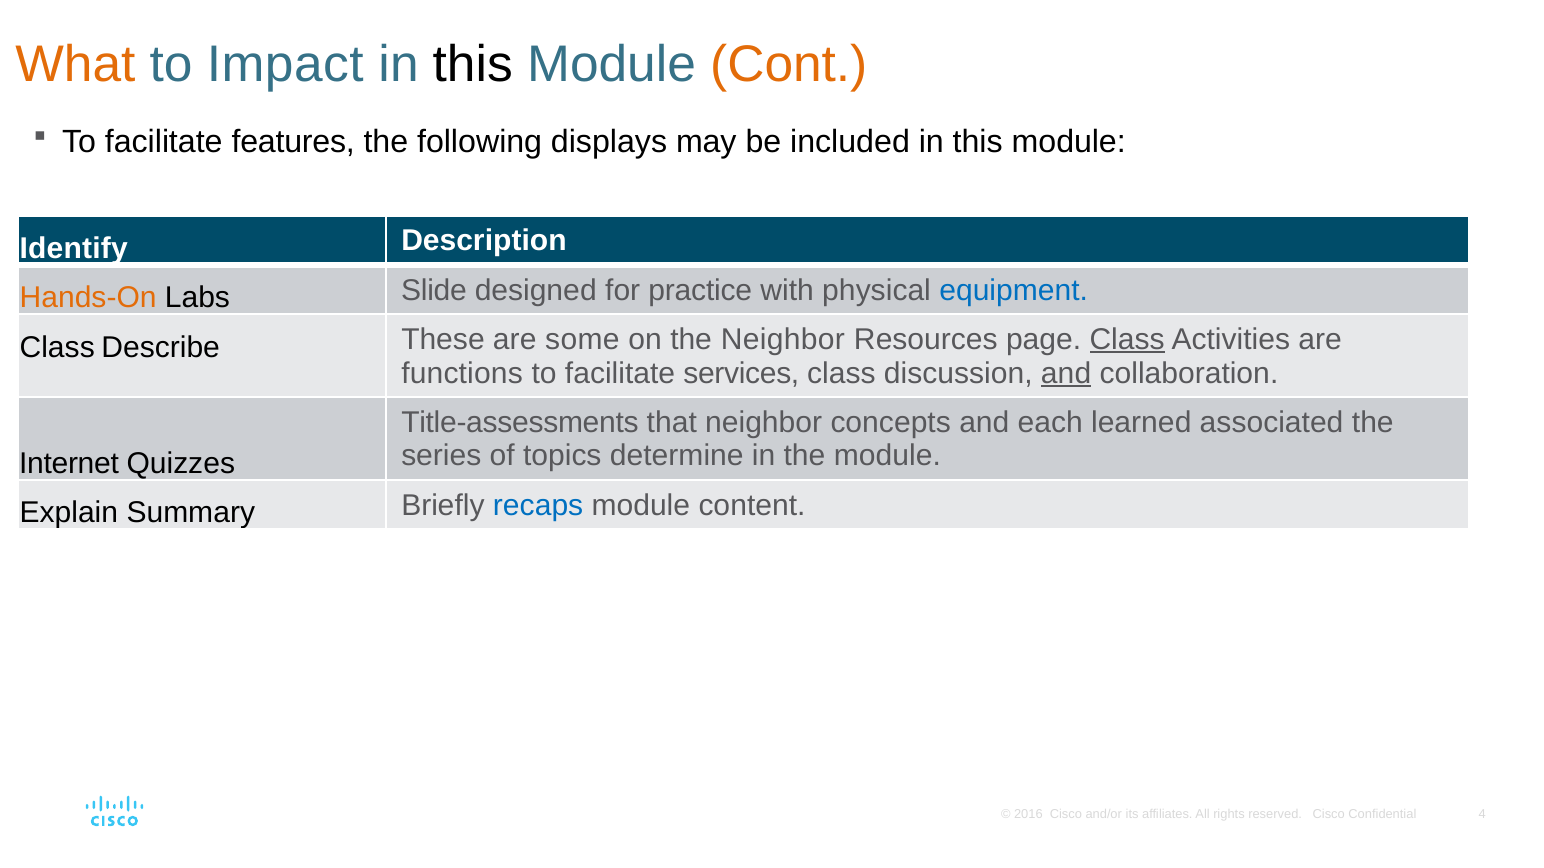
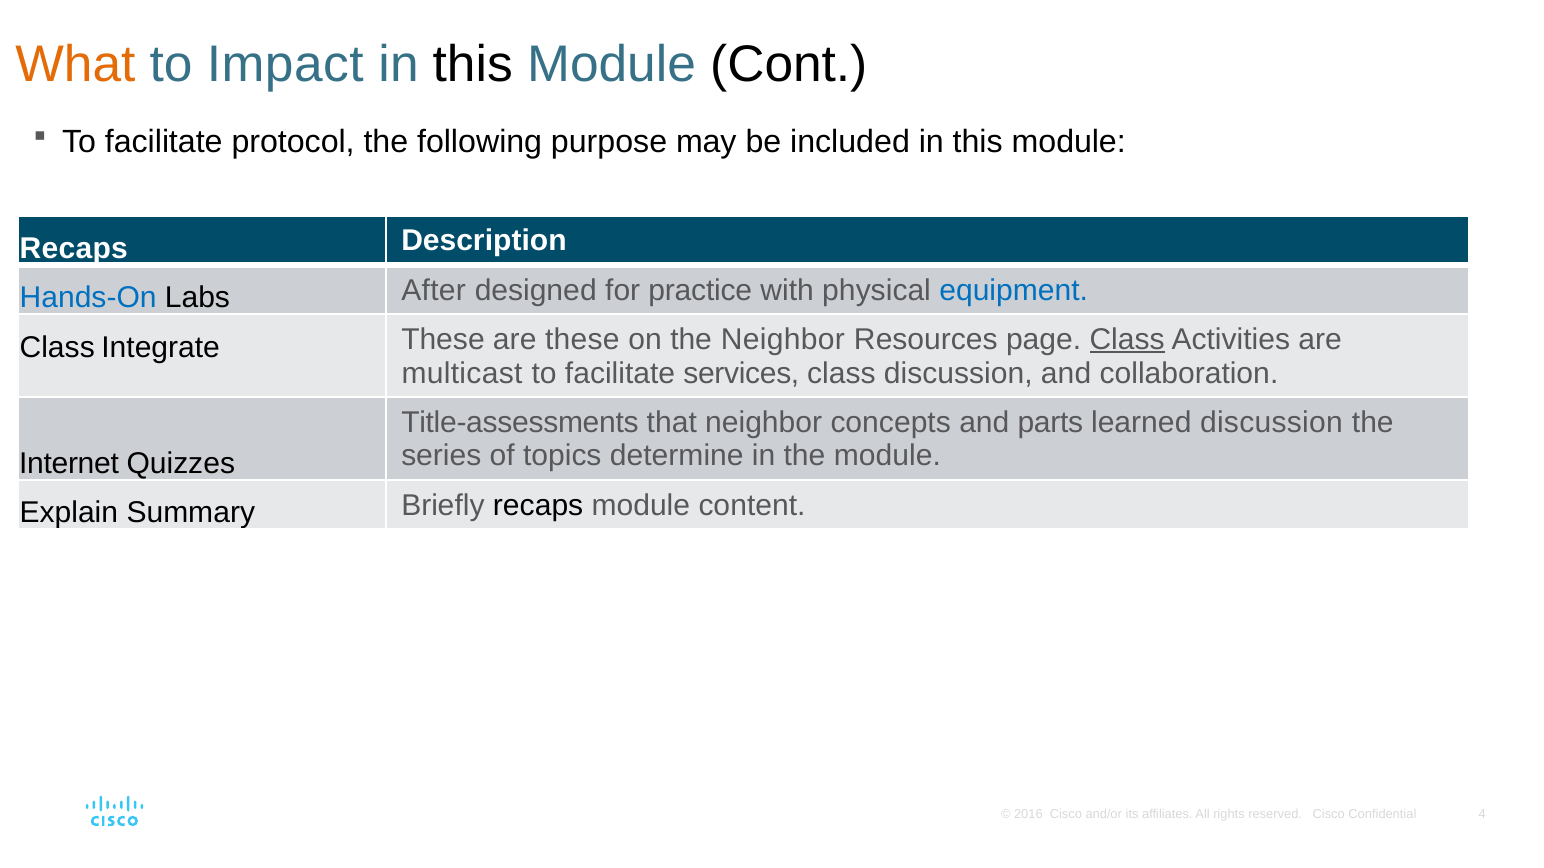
Cont colour: orange -> black (789, 65)
features: features -> protocol (293, 142)
displays: displays -> purpose (609, 142)
Identify: Identify -> Recaps (74, 249)
Hands-On colour: orange -> blue (88, 298)
Slide: Slide -> After (434, 290)
Describe: Describe -> Integrate (161, 347)
are some: some -> these (582, 340)
functions: functions -> multicast (462, 373)
and underline: present -> none (1066, 373)
each: each -> parts (1050, 423)
learned associated: associated -> discussion (1271, 423)
recaps colour: blue -> black (538, 506)
